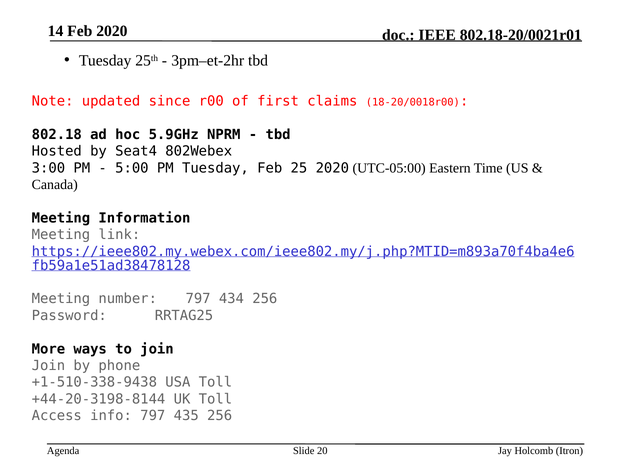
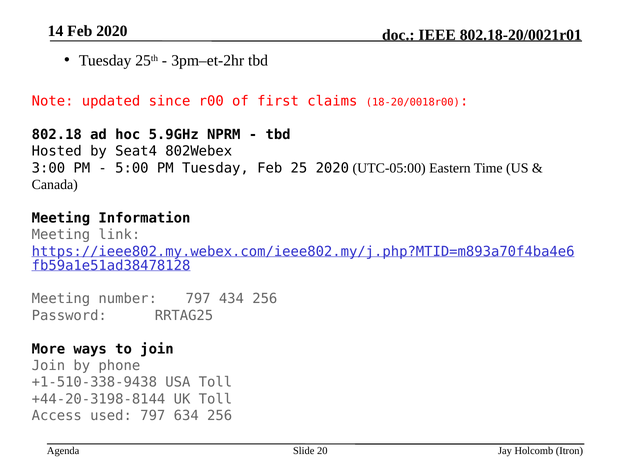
info: info -> used (111, 415)
435: 435 -> 634 (186, 415)
